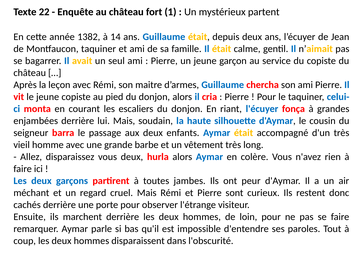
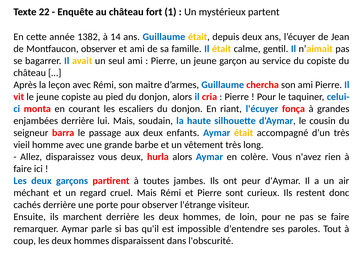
Montfaucon taquiner: taquiner -> observer (99, 49)
